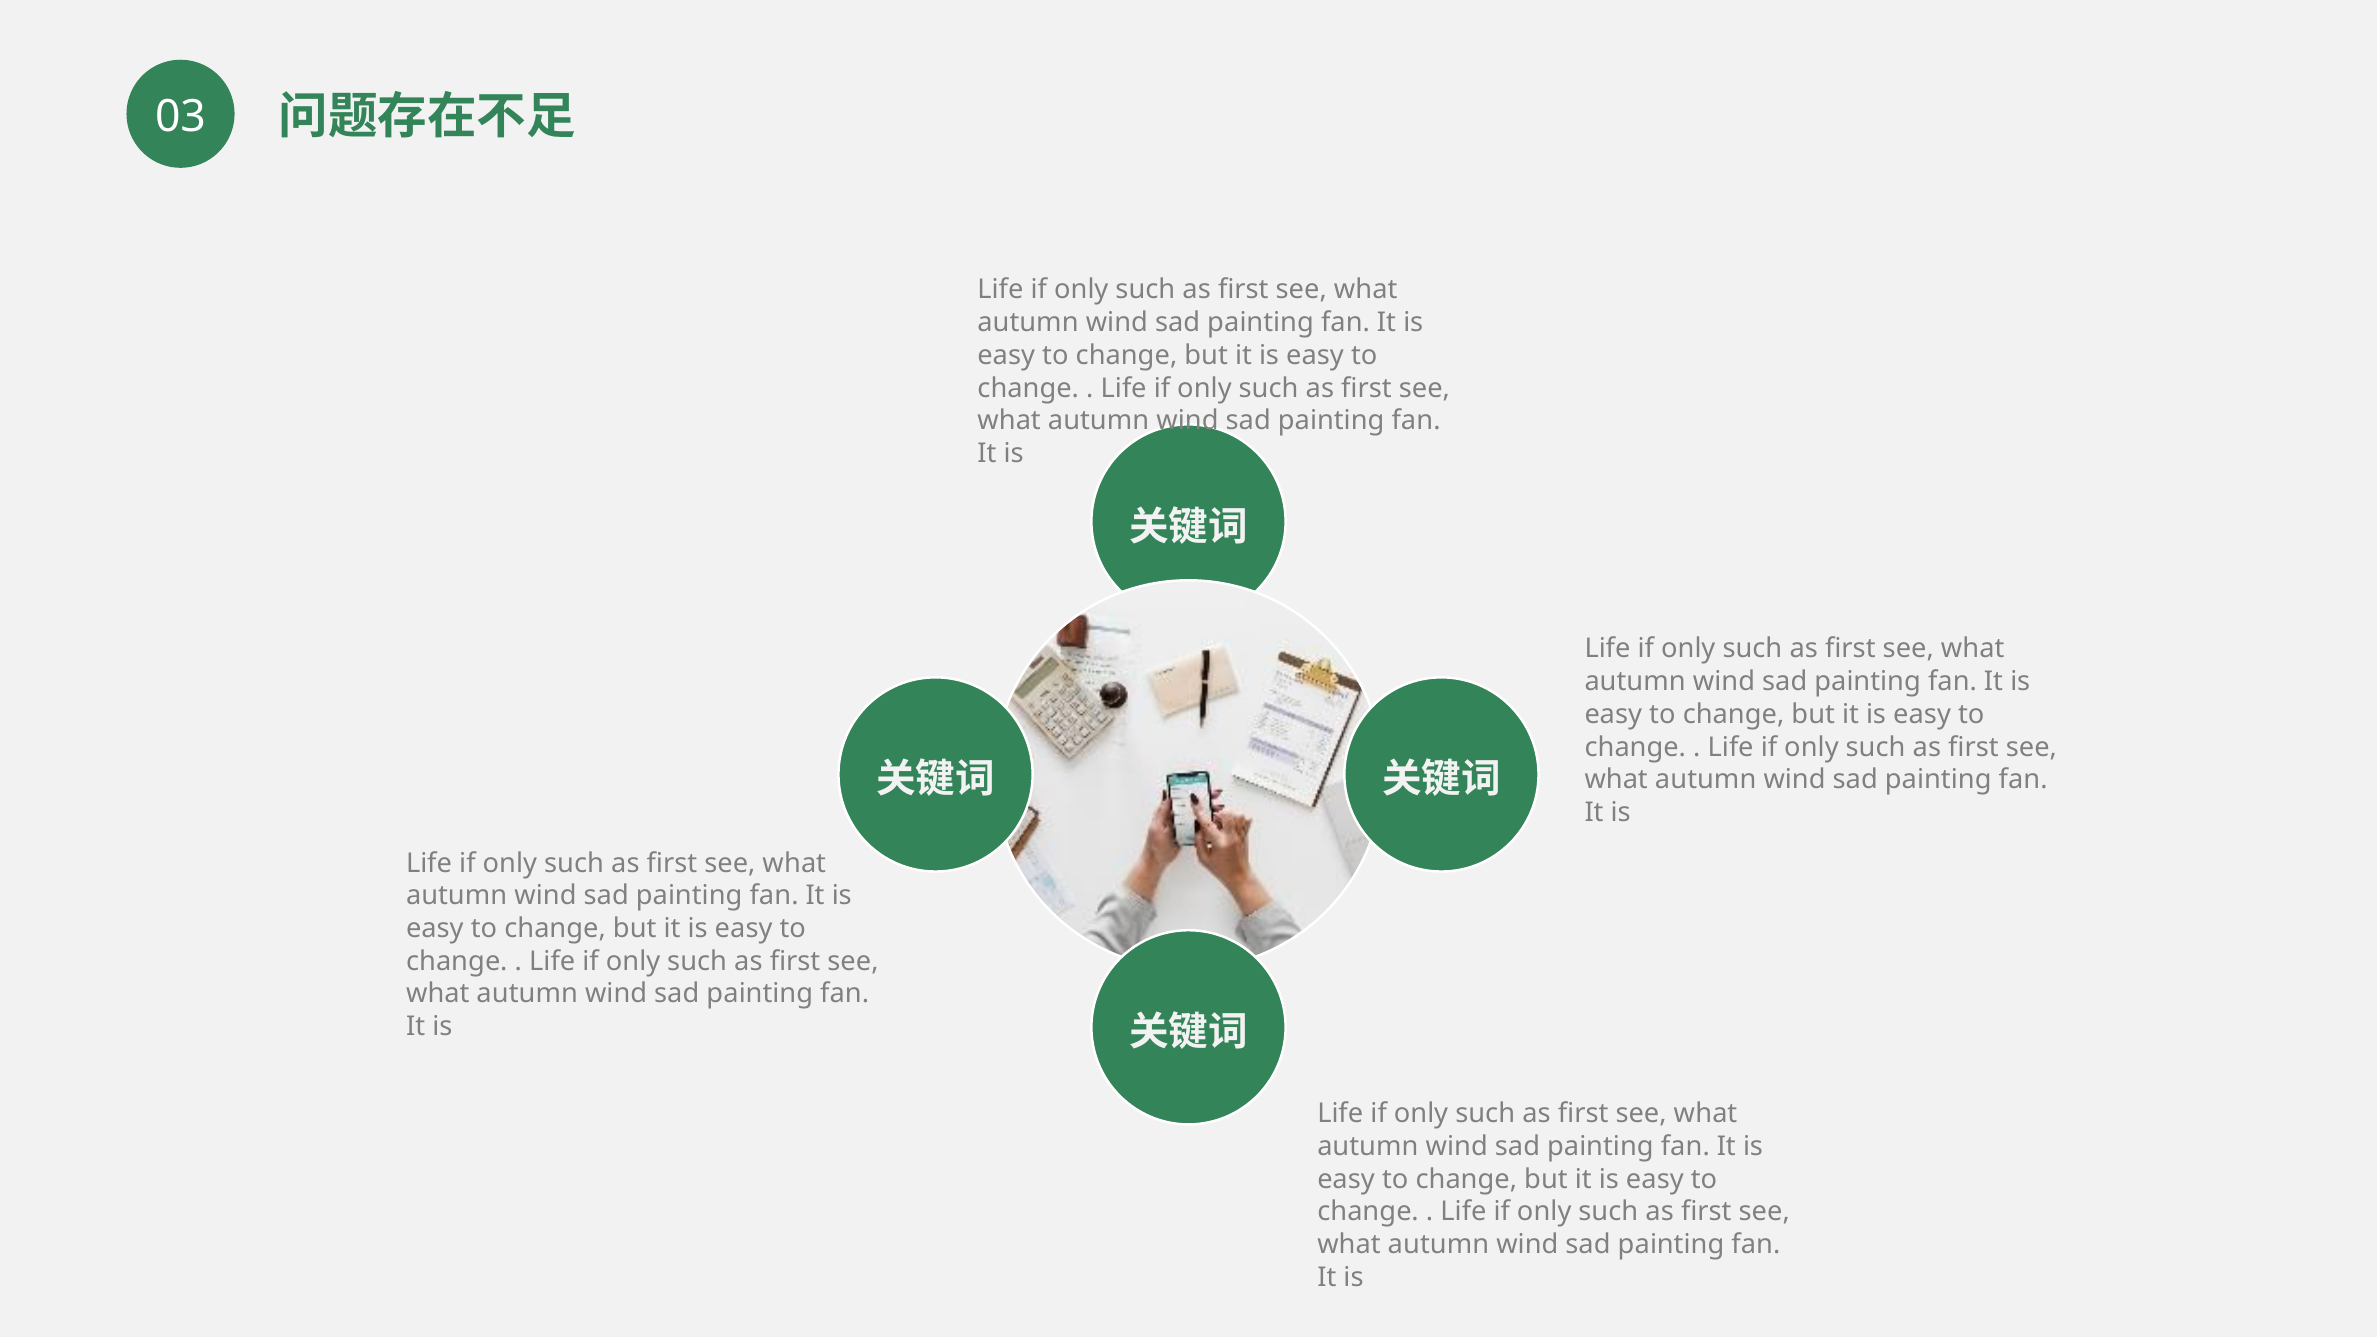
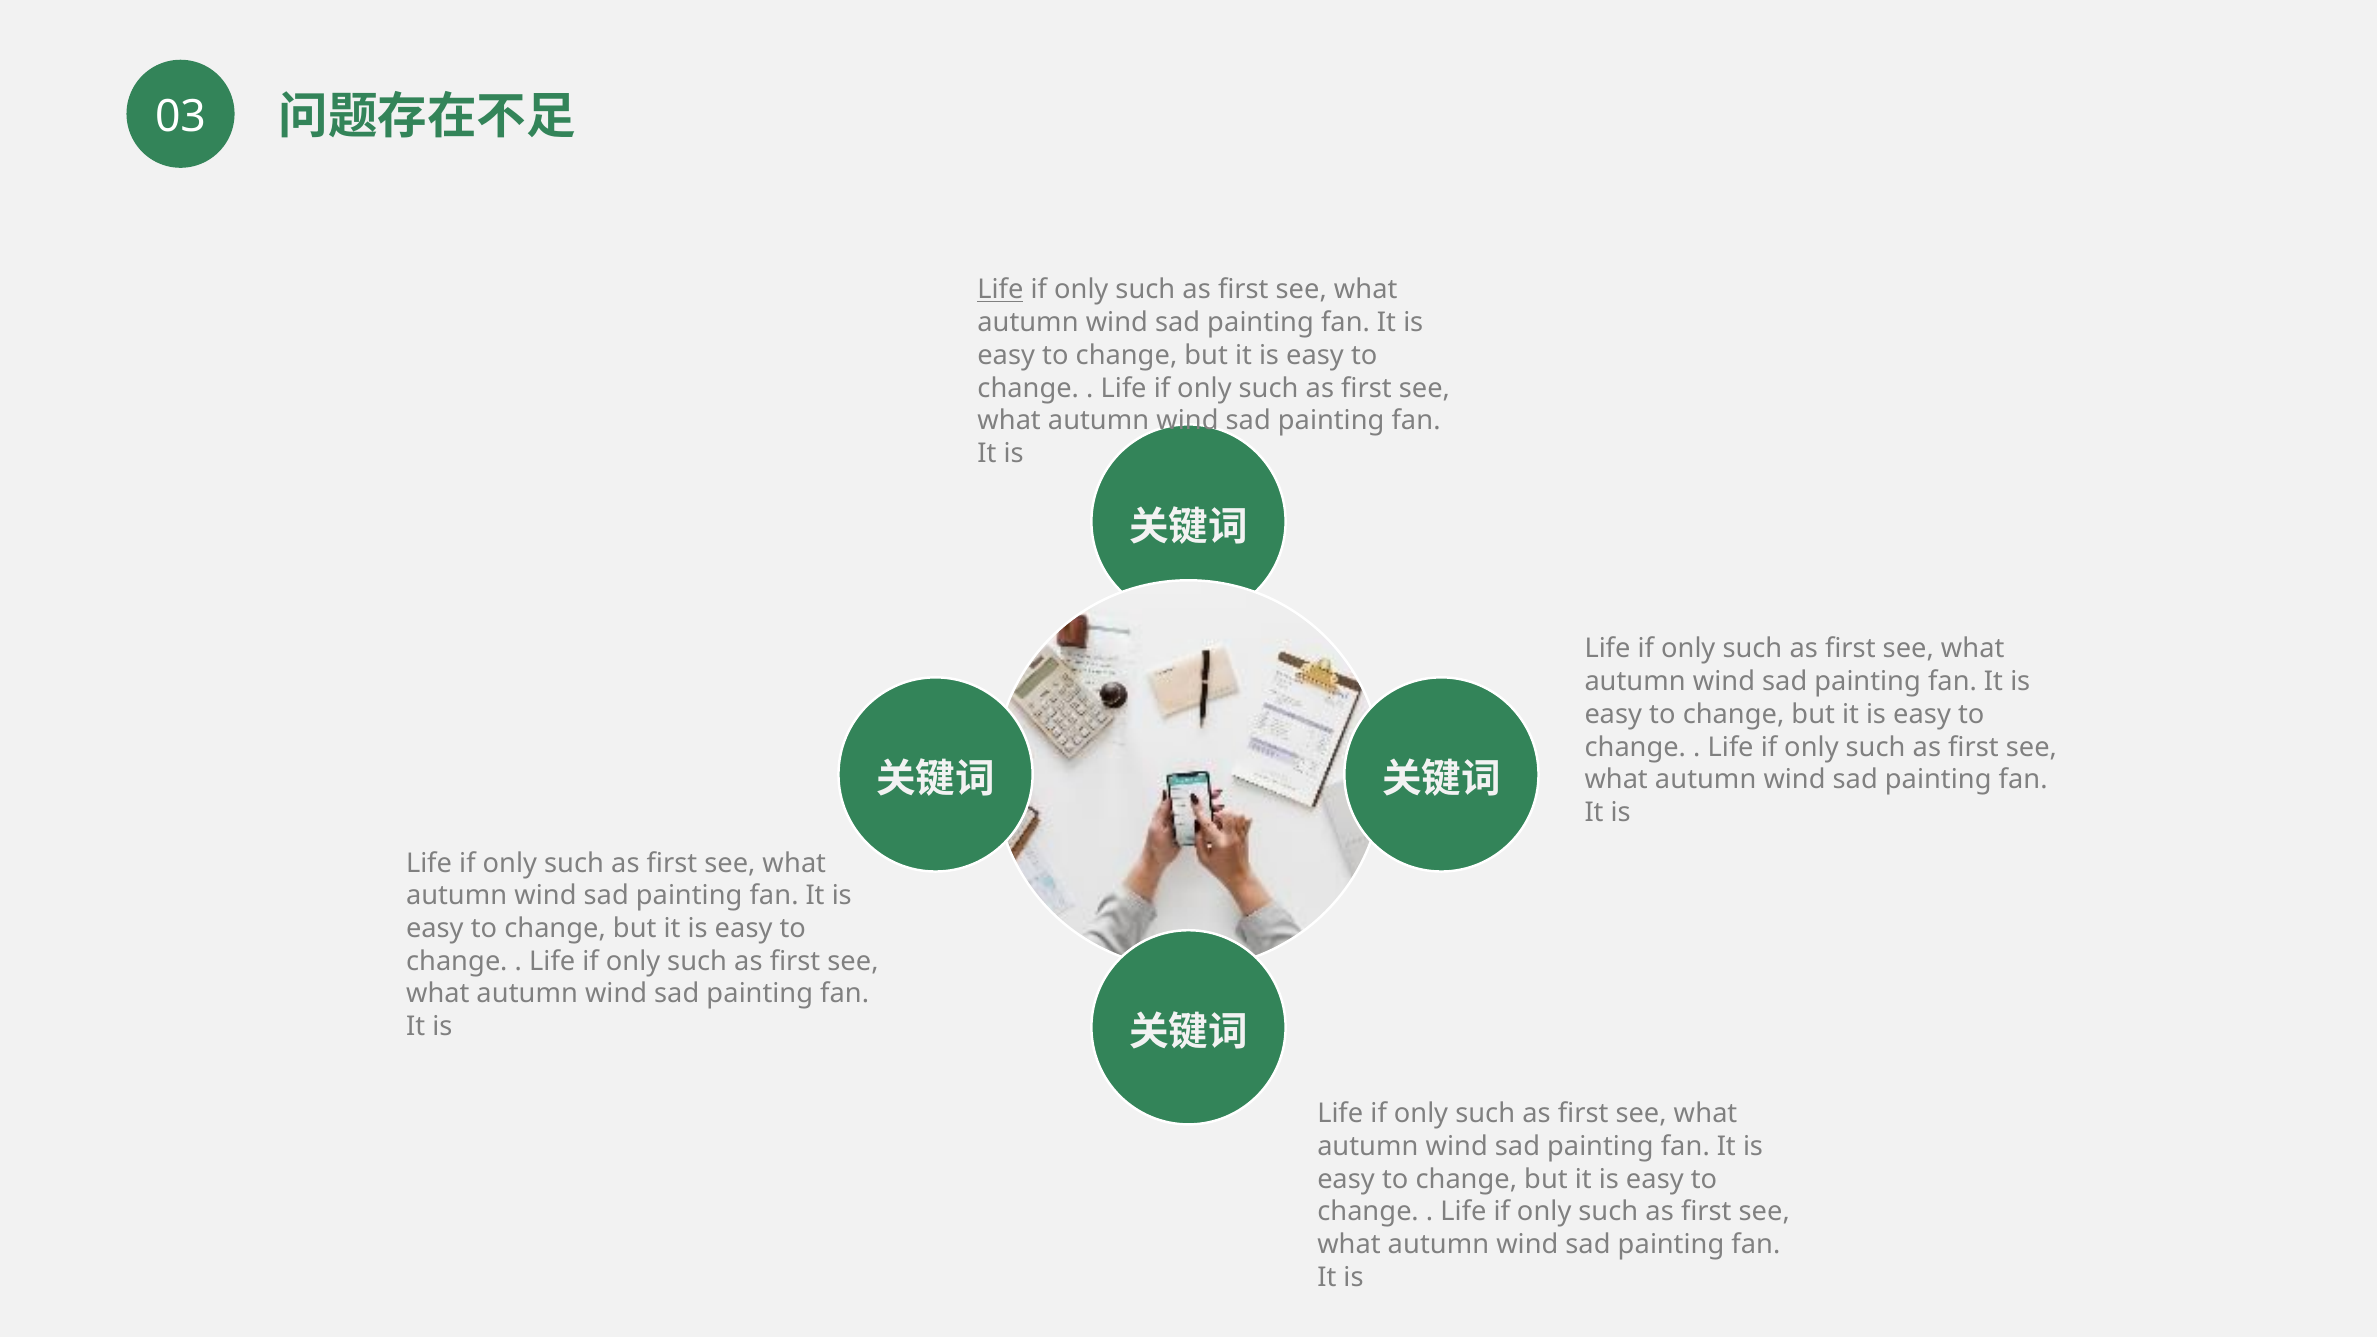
Life underline: none -> present (1000, 290)
